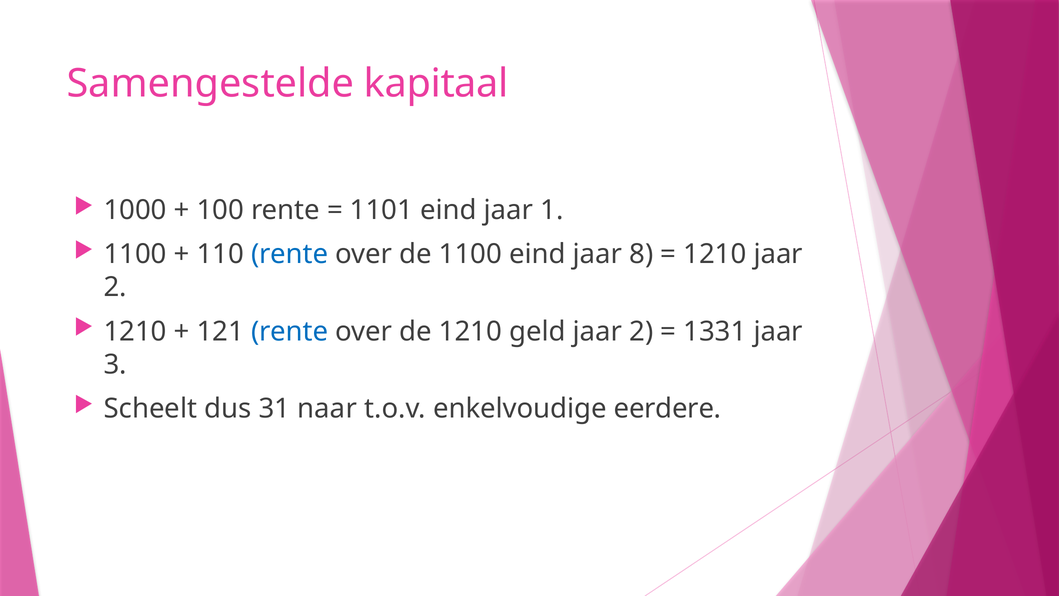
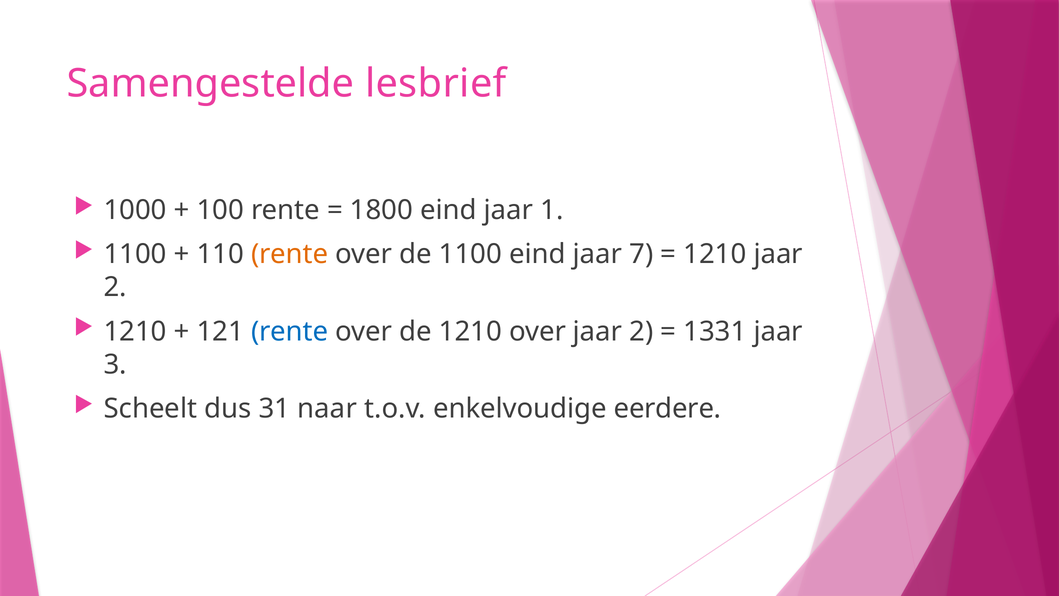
kapitaal: kapitaal -> lesbrief (436, 84)
1101: 1101 -> 1800 (381, 210)
rente colour: blue -> orange (290, 254)
8: 8 -> 7 (641, 254)
1210 geld: geld -> over (537, 331)
